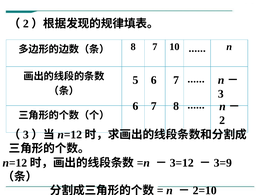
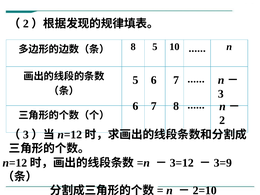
8 7: 7 -> 5 (155, 47)
